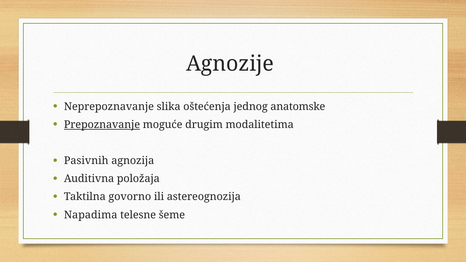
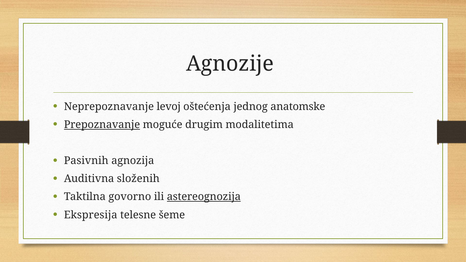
slika: slika -> levoj (169, 107)
položaja: položaja -> složenih (138, 179)
astereognozija underline: none -> present (204, 197)
Napadima: Napadima -> Ekspresija (91, 215)
